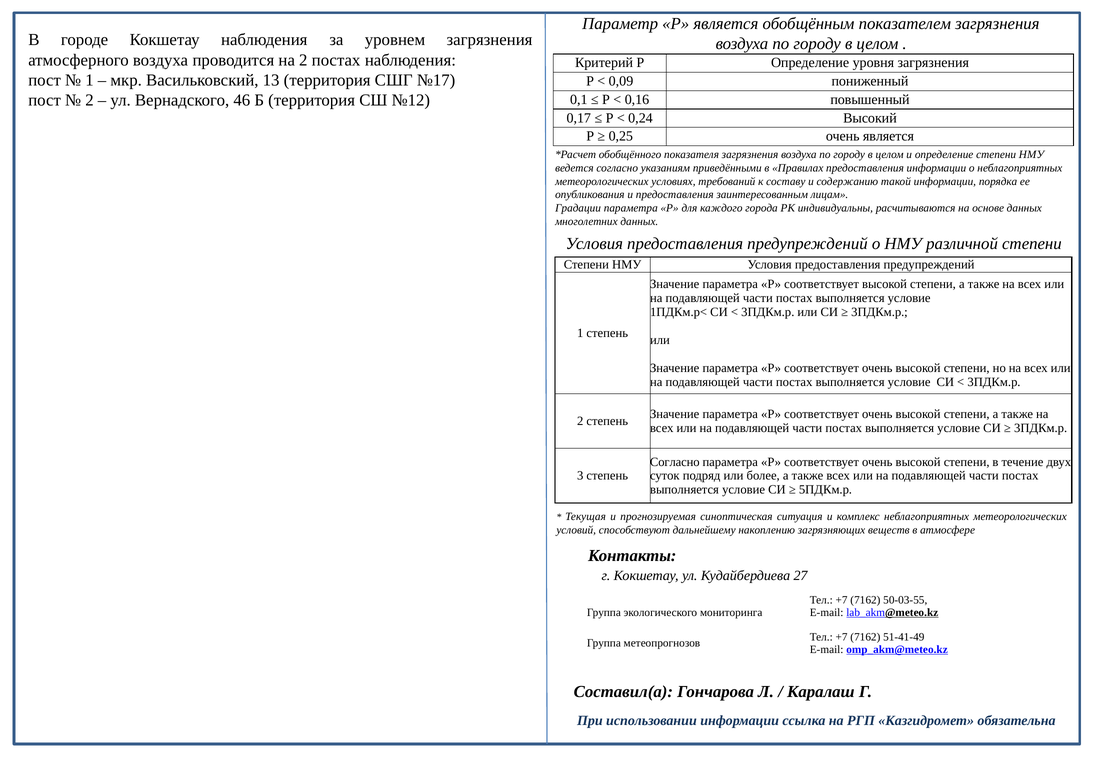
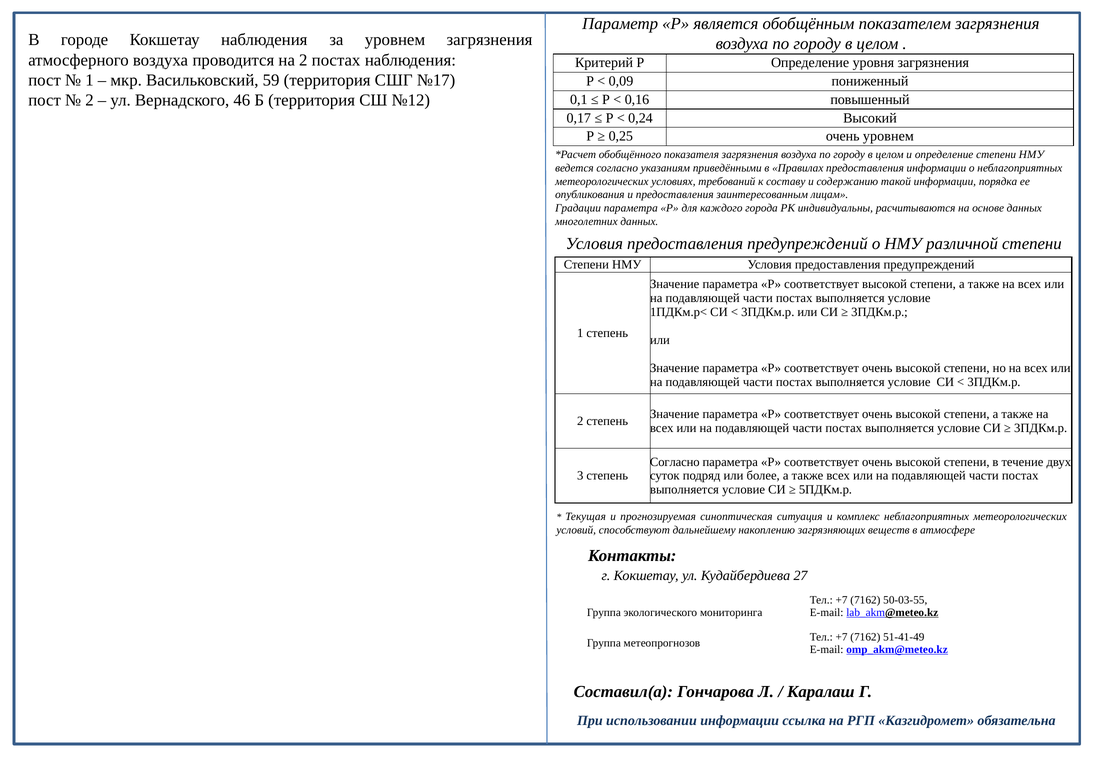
13: 13 -> 59 (271, 80)
очень является: является -> уровнем (888, 136)
